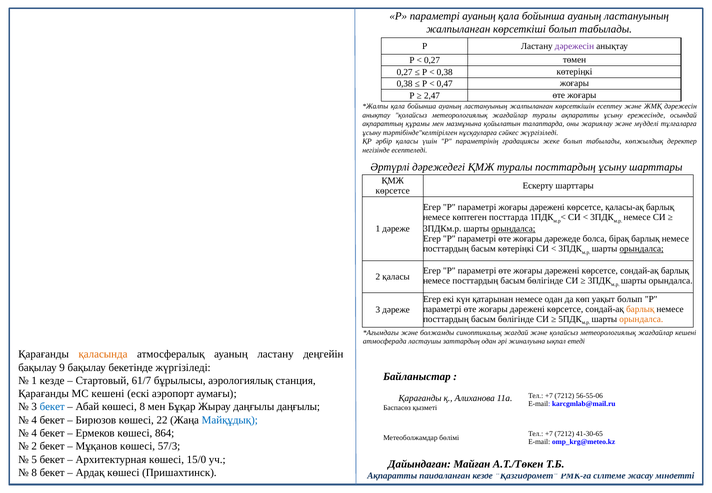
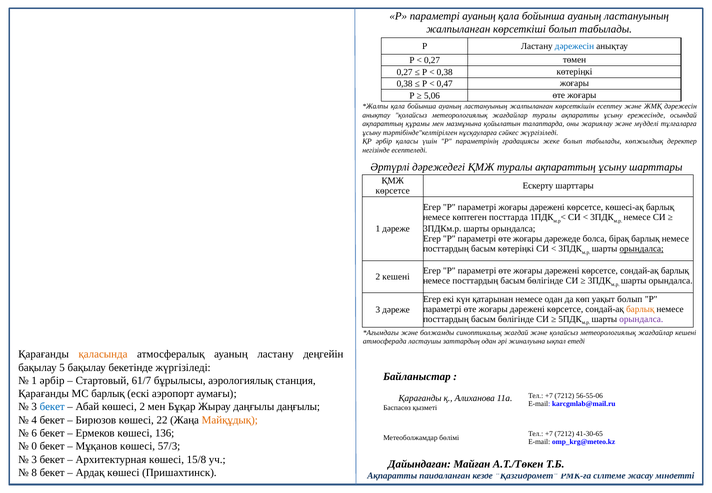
дәрежесін colour: purple -> blue (574, 46)
2,47: 2,47 -> 5,06 (432, 96)
туралы посттардың: посттардың -> ақпараттың (565, 167)
қаласы-ақ: қаласы-ақ -> көшесі-ақ (625, 207)
орындалса underline: present -> none (513, 229)
2 қаласы: қаласы -> кешені (396, 277)
орындалса colour: orange -> purple (641, 319)
9: 9 -> 5 (62, 367)
1 кезде: кезде -> әрбір (52, 381)
МС кешені: кешені -> барлық (108, 394)
көшесі 8: 8 -> 2 (142, 407)
Майқұдық colour: blue -> orange (230, 420)
4: 4 -> 6 (34, 433)
864: 864 -> 136 (165, 433)
2: 2 -> 0 (34, 446)
5: 5 -> 3 (34, 459)
15/0: 15/0 -> 15/8 (196, 459)
